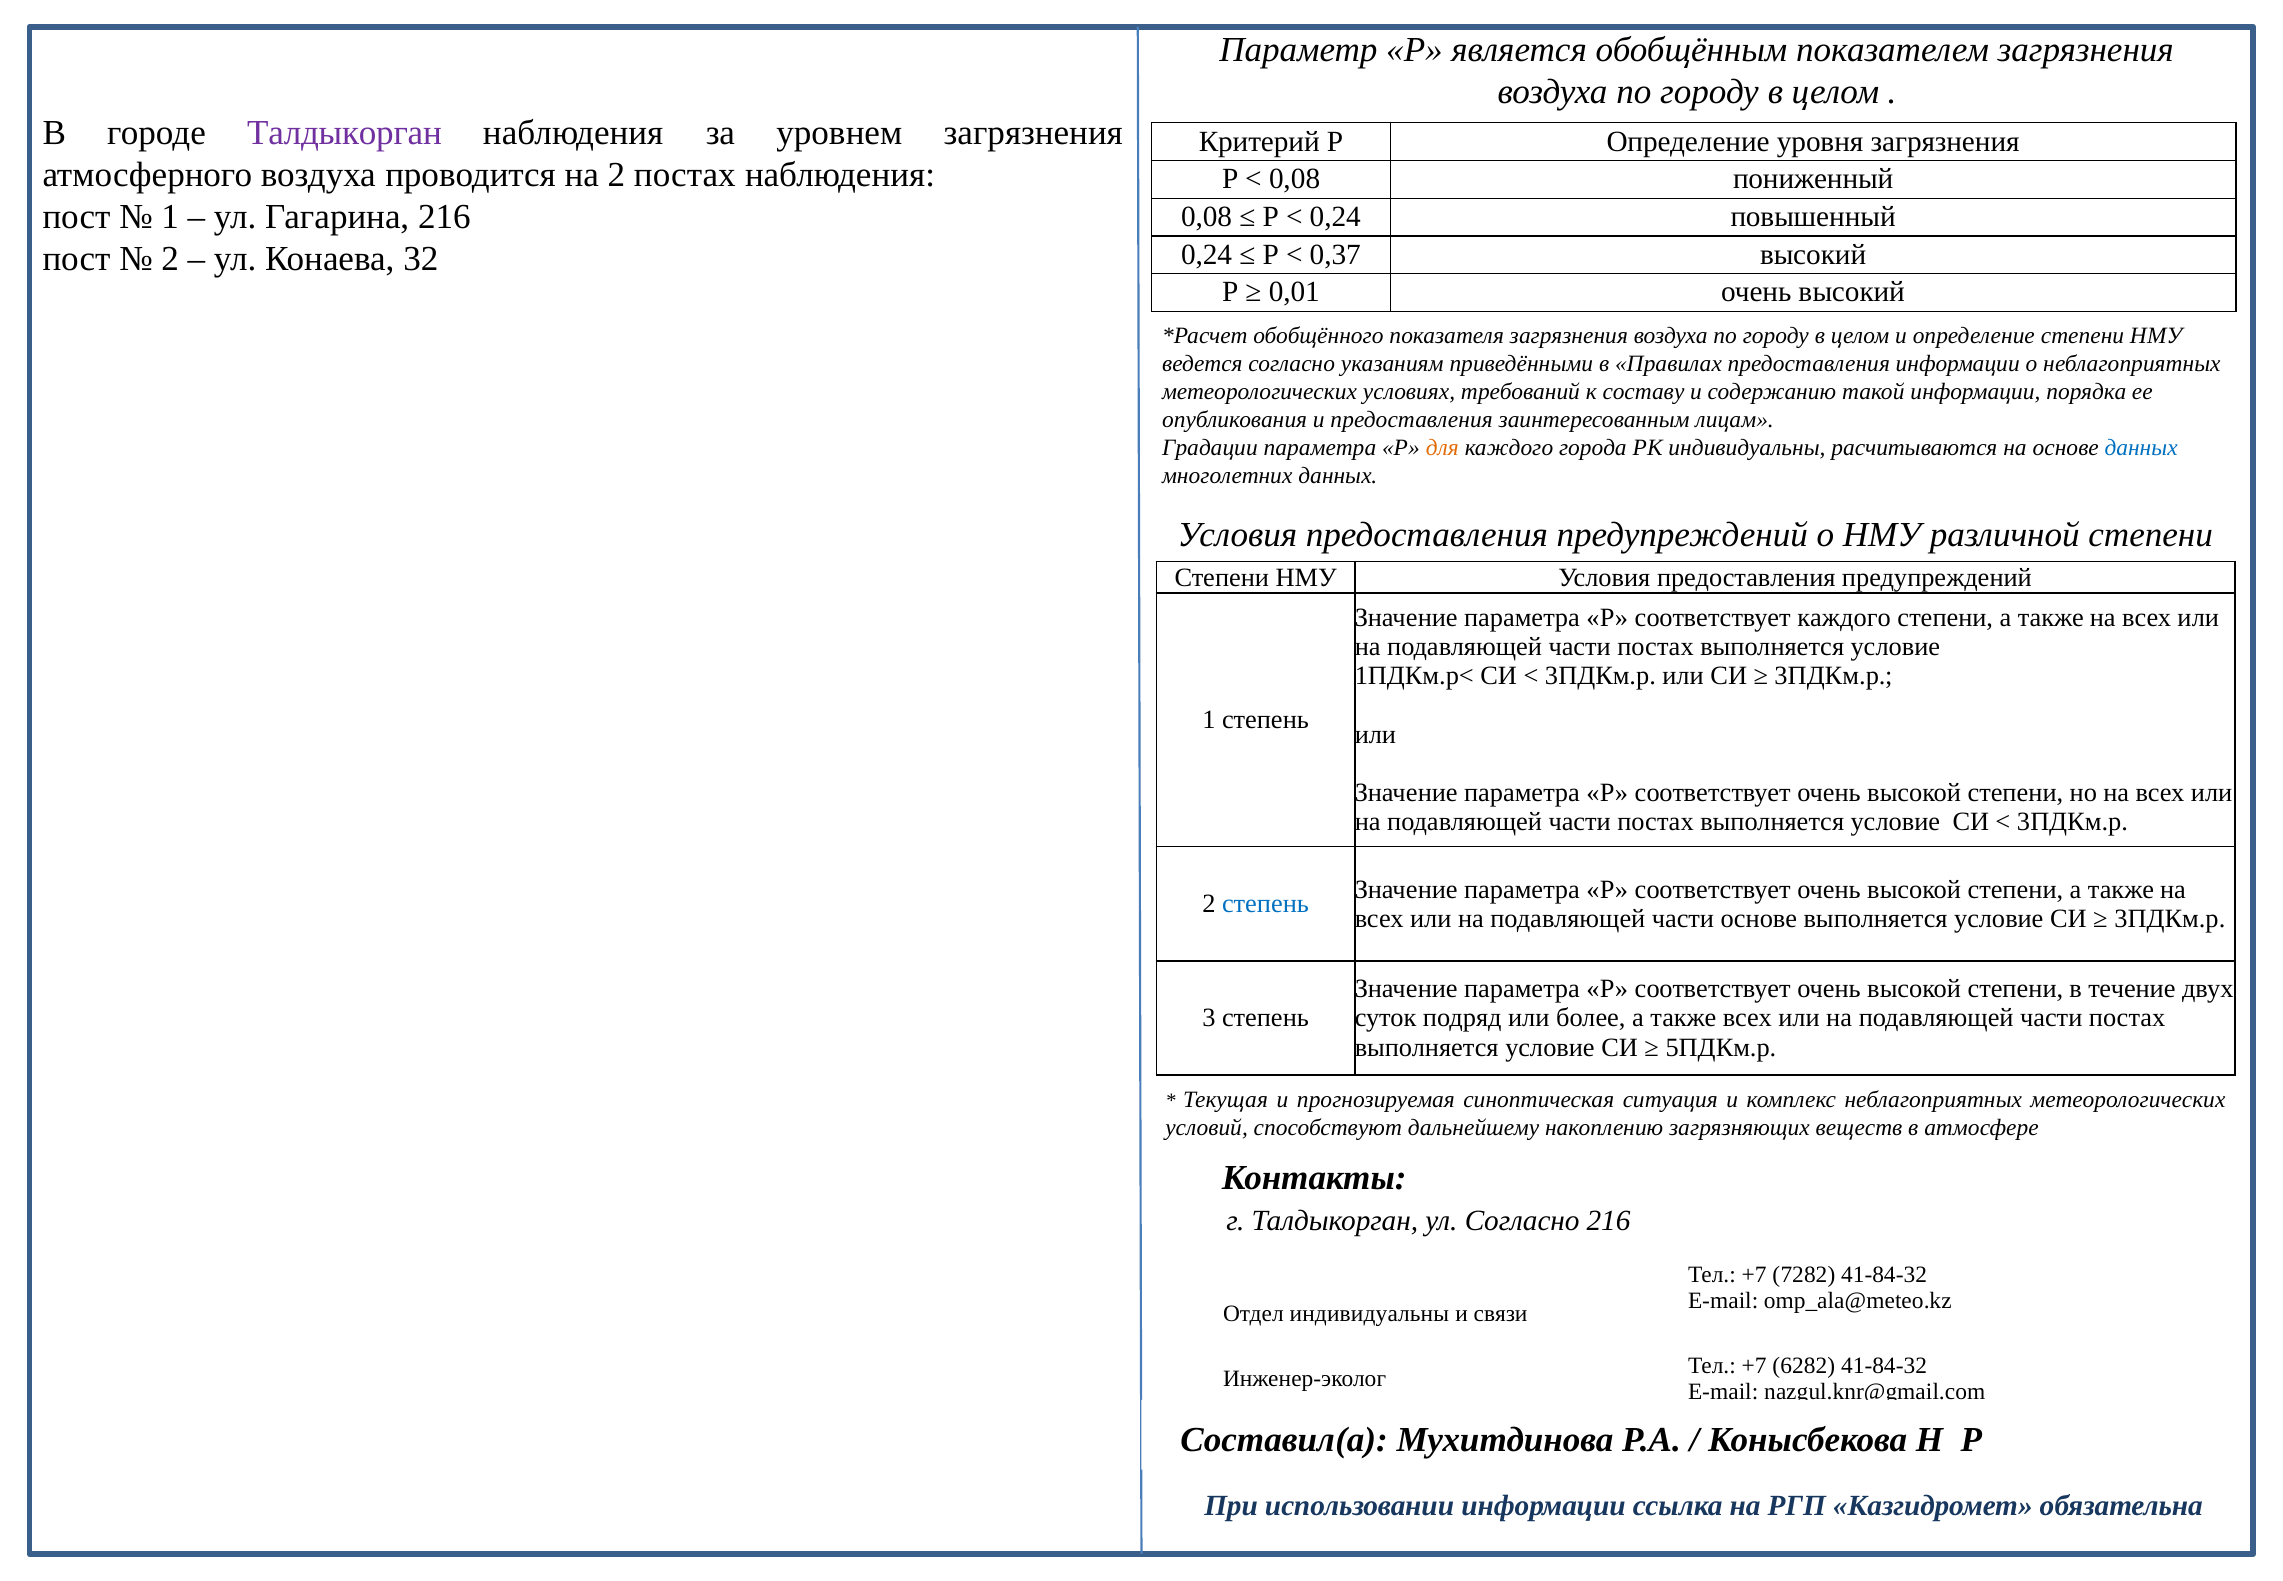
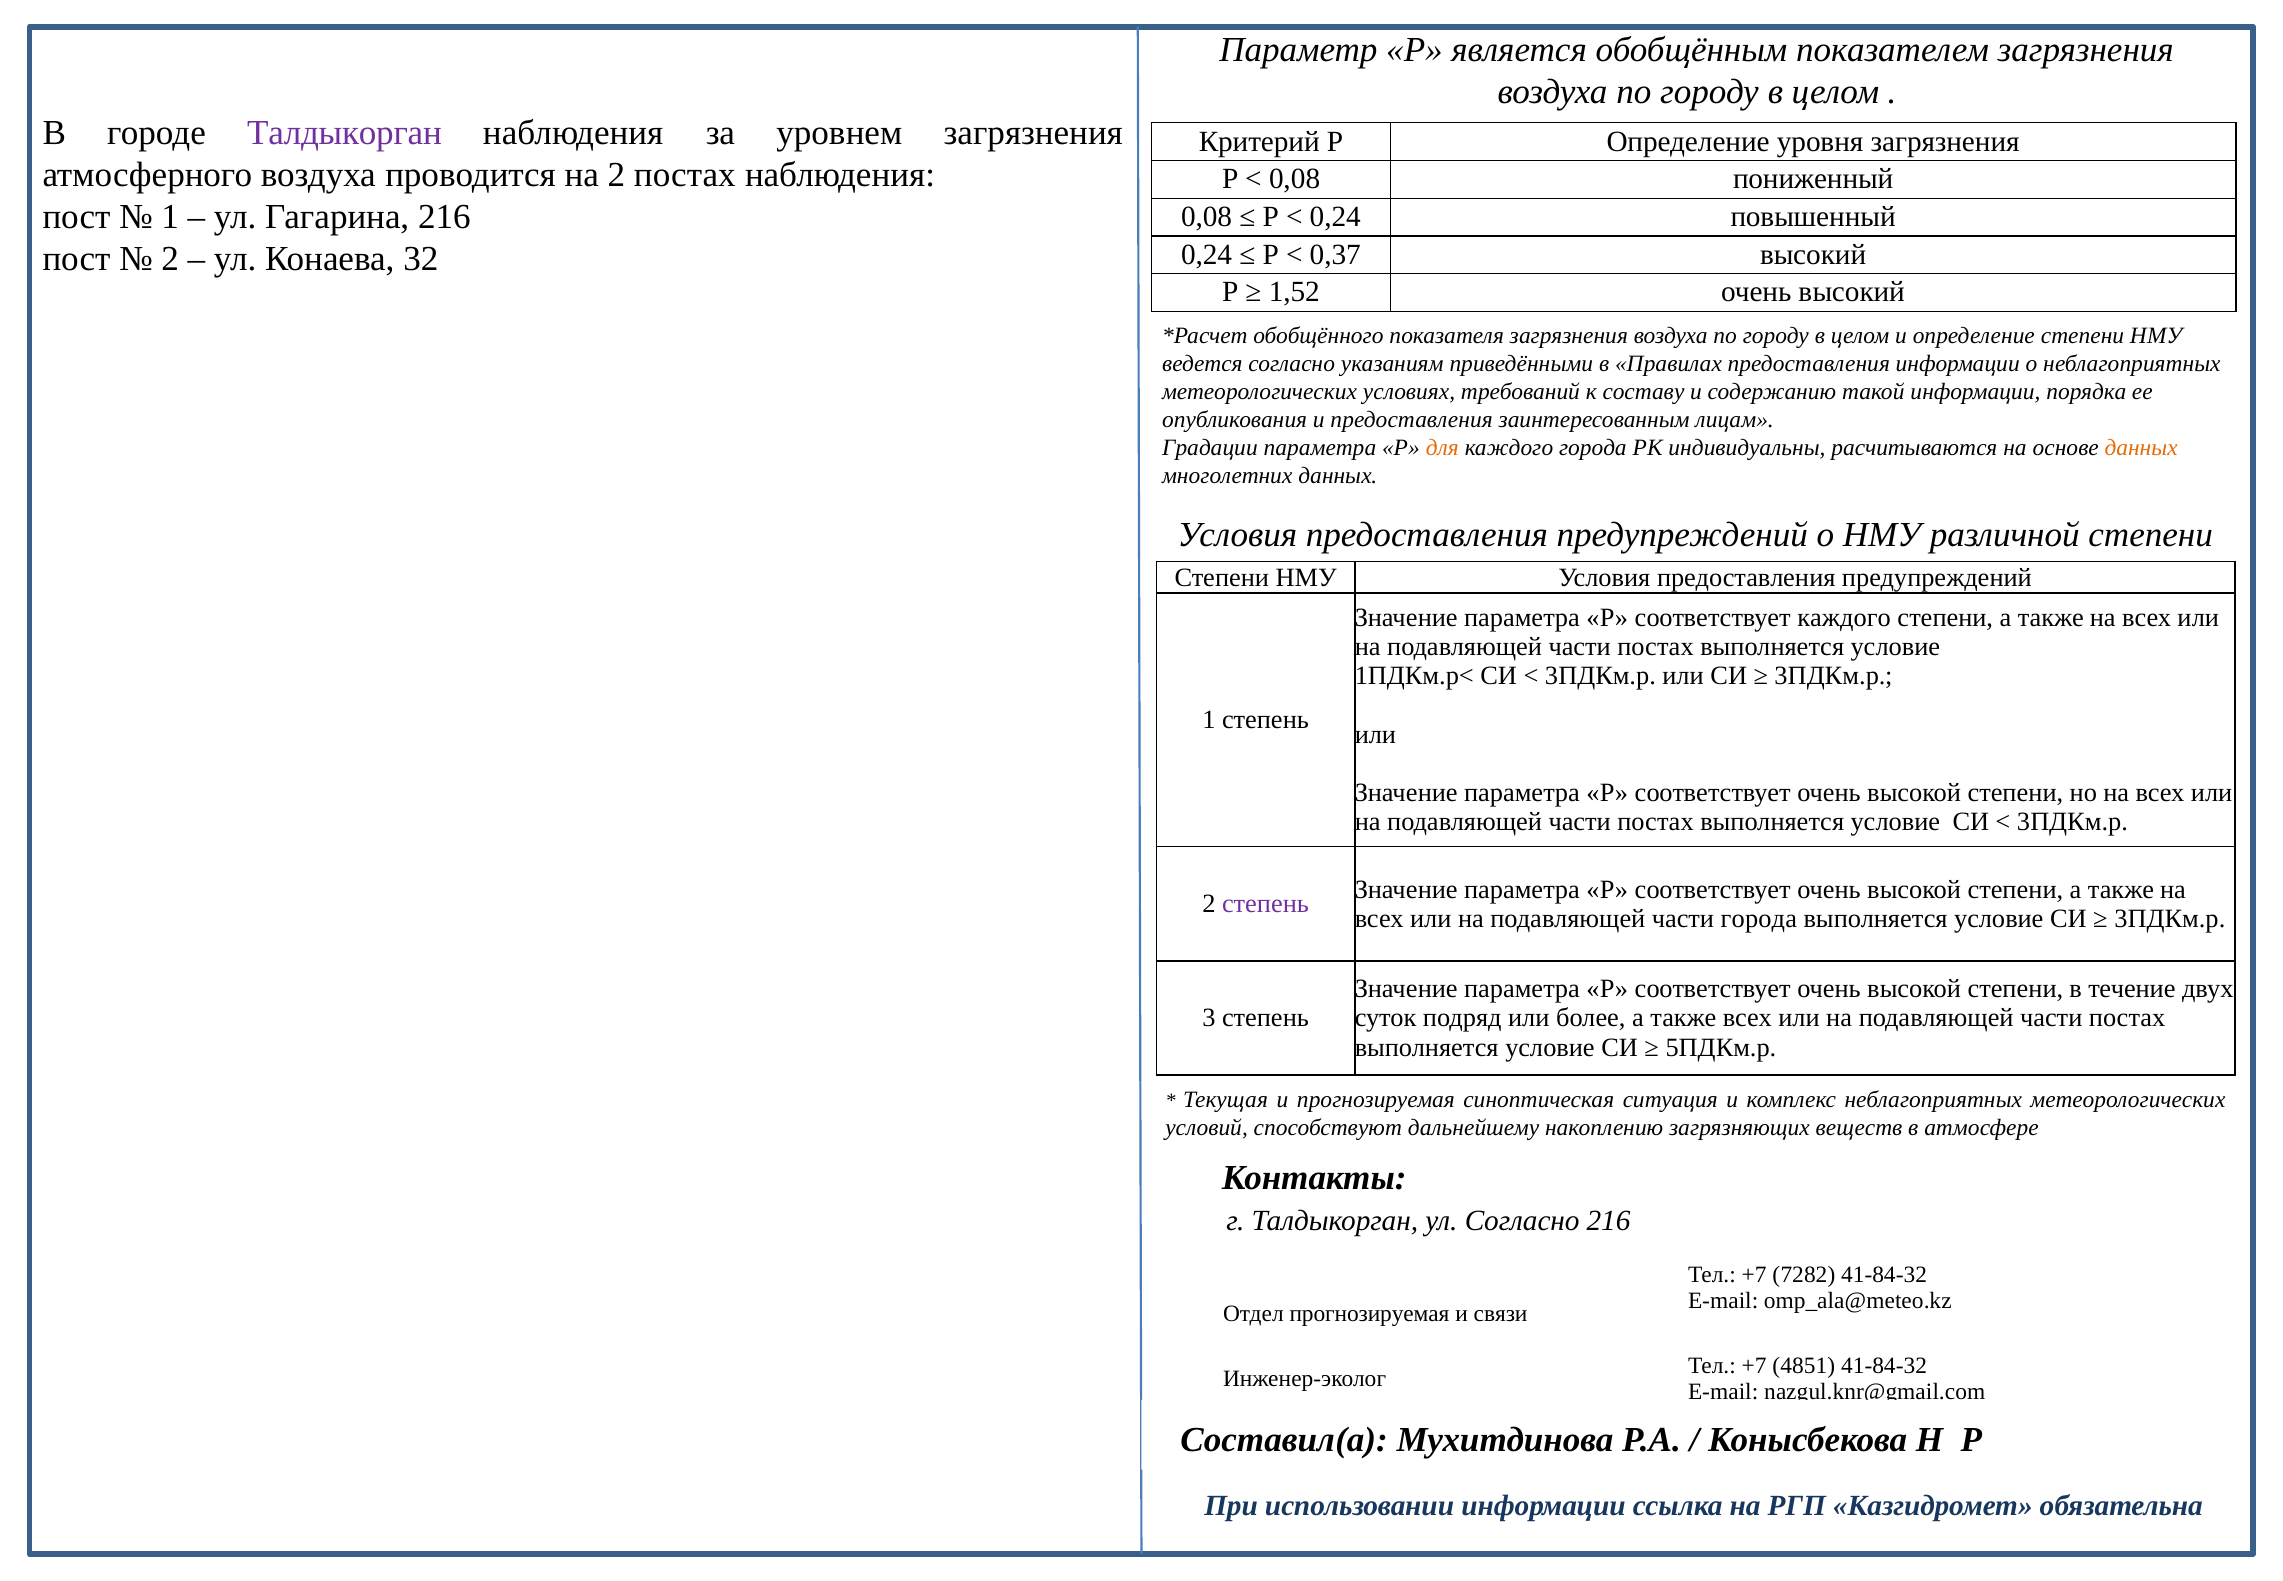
0,01: 0,01 -> 1,52 (1294, 292)
данных colour: blue -> orange (2141, 447)
степень colour: blue -> purple (1265, 904)
части основе: основе -> города (1759, 918)
Отдел индивидуальны: индивидуальны -> прогнозируемая (1369, 1313)
6282: 6282 -> 4851 (1804, 1365)
